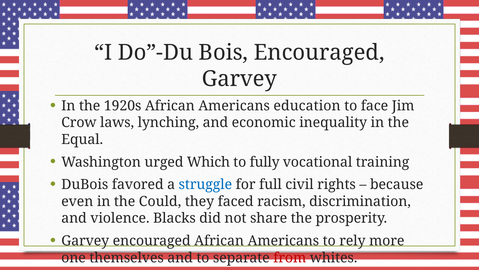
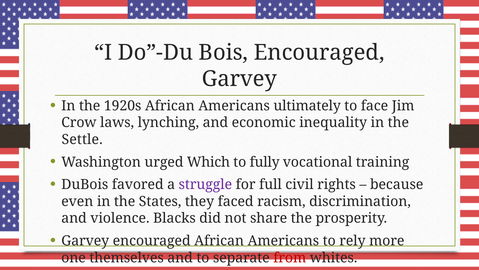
education: education -> ultimately (307, 106)
Equal: Equal -> Settle (82, 139)
struggle colour: blue -> purple (205, 184)
Could: Could -> States (160, 201)
